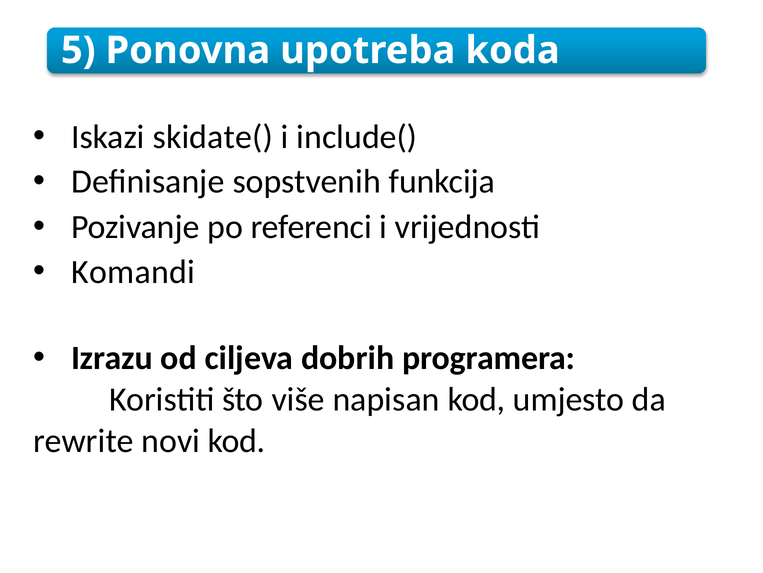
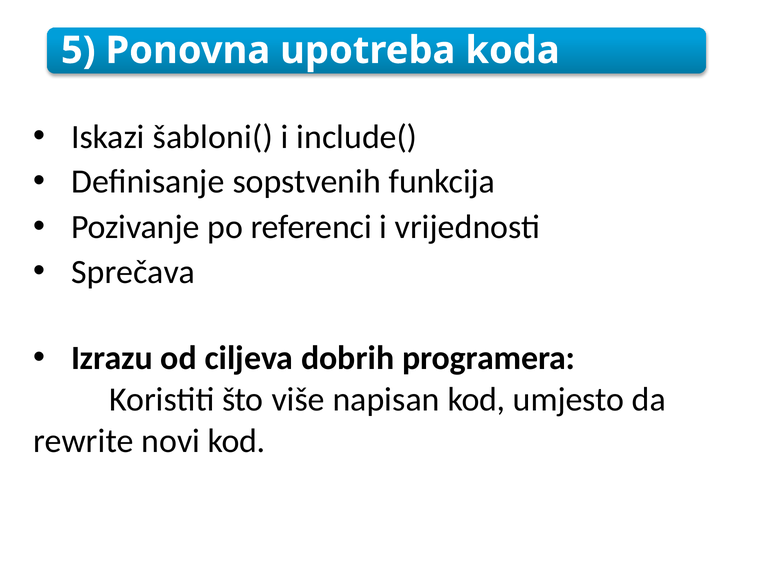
skidate(: skidate( -> šabloni( (213, 137)
Komandi: Komandi -> Sprečava (133, 272)
